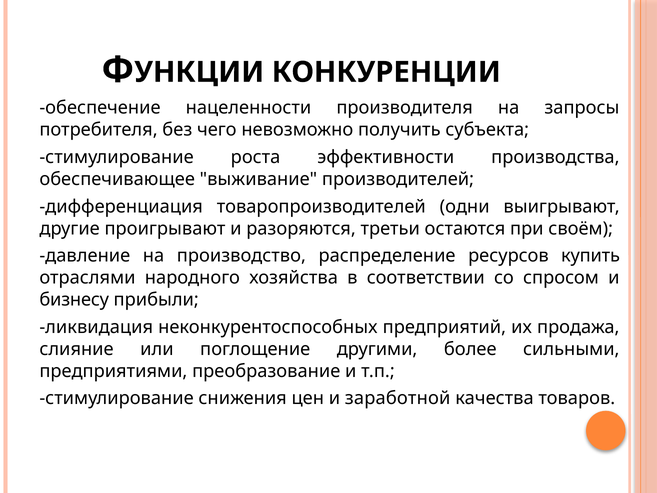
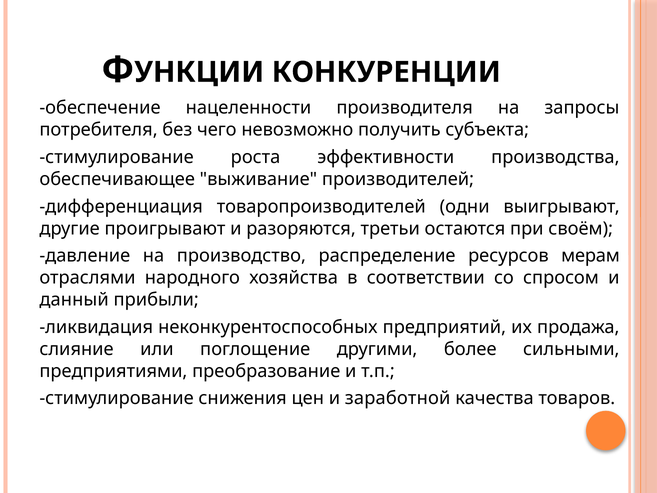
купить: купить -> мерам (590, 256)
бизнесу: бизнесу -> данный (74, 300)
